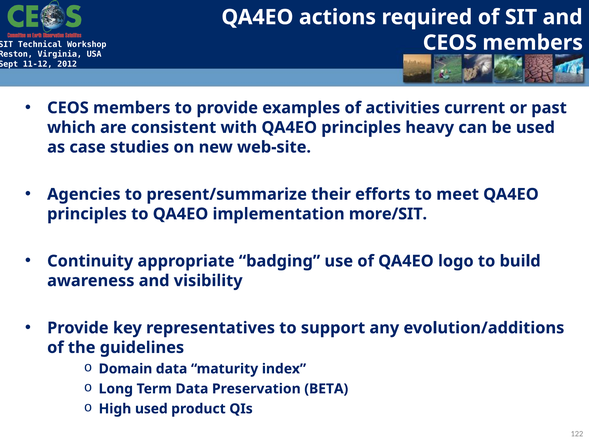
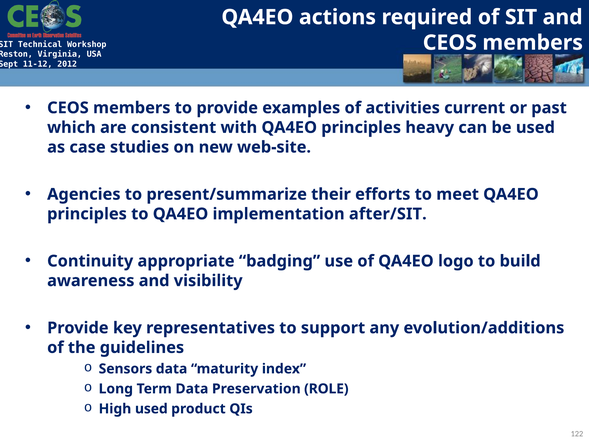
more/SIT: more/SIT -> after/SIT (388, 214)
Domain: Domain -> Sensors (125, 369)
BETA: BETA -> ROLE (326, 389)
